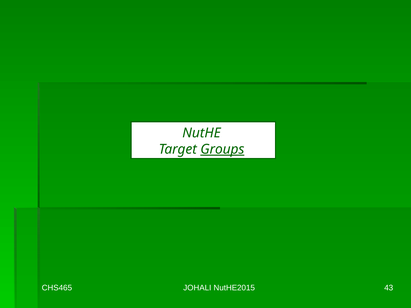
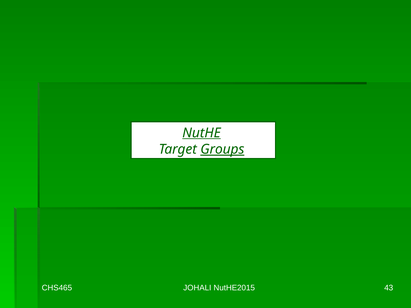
NutHE underline: none -> present (202, 133)
